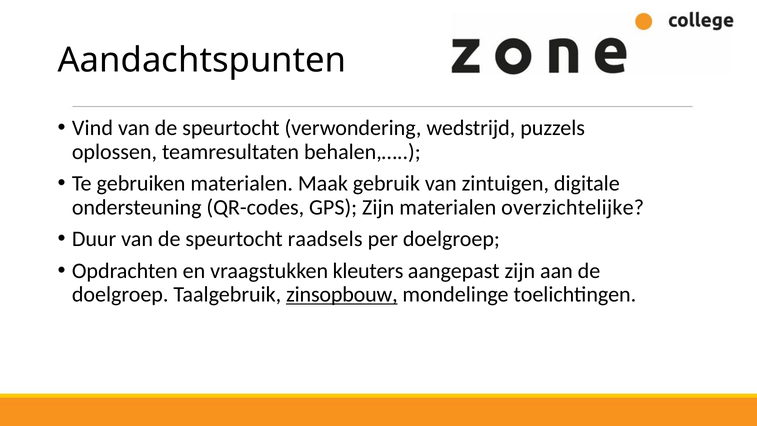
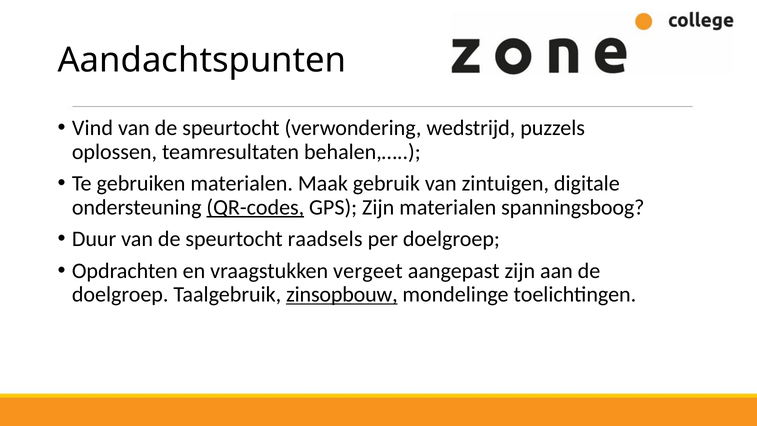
QR-codes underline: none -> present (255, 207)
overzichtelijke: overzichtelijke -> spanningsboog (573, 207)
kleuters: kleuters -> vergeet (368, 271)
